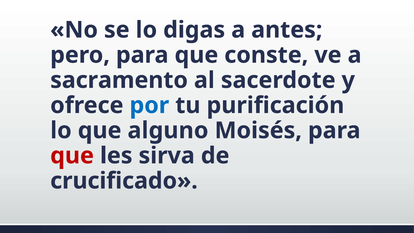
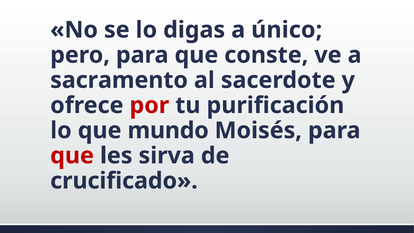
antes: antes -> único (287, 30)
por colour: blue -> red (149, 105)
alguno: alguno -> mundo (168, 130)
